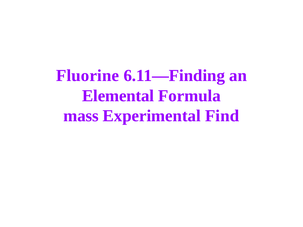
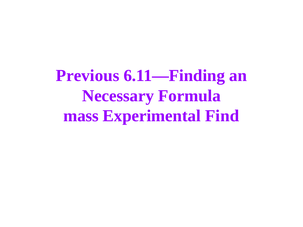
Fluorine: Fluorine -> Previous (88, 76)
Elemental: Elemental -> Necessary (118, 96)
